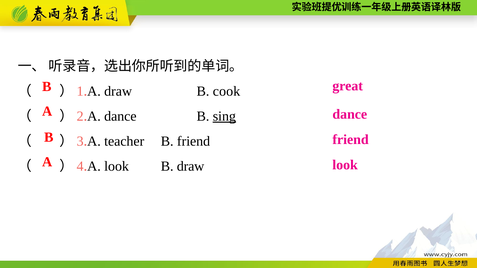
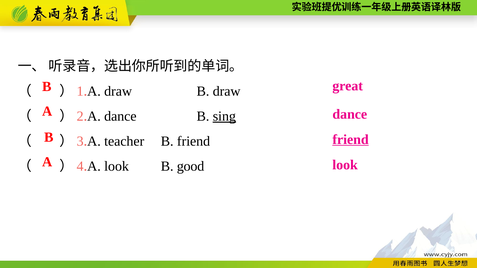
B cook: cook -> draw (227, 91)
friend underline: none -> present (351, 140)
B draw: draw -> good (191, 167)
